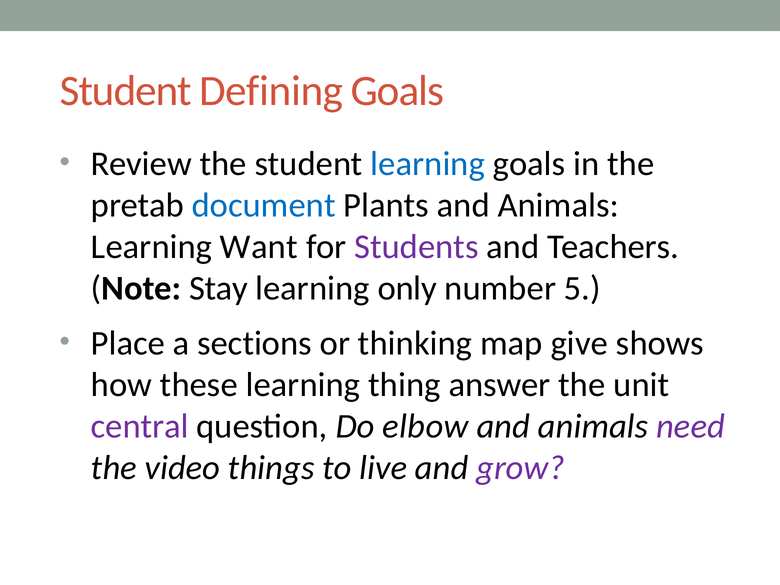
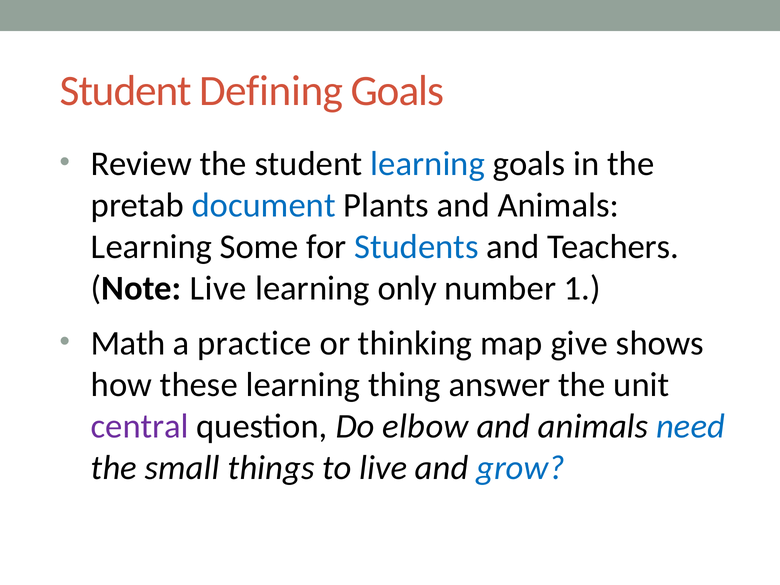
Want: Want -> Some (259, 247)
Students colour: purple -> blue (416, 247)
Note Stay: Stay -> Live (218, 288)
5: 5 -> 1 (582, 288)
Place: Place -> Math (128, 343)
sections: sections -> practice (254, 343)
need colour: purple -> blue (691, 426)
video: video -> small (182, 468)
grow colour: purple -> blue (520, 468)
